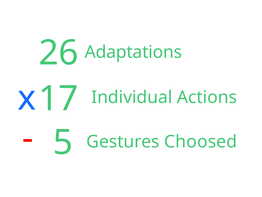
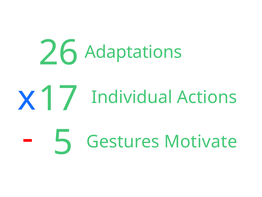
Choosed: Choosed -> Motivate (201, 141)
